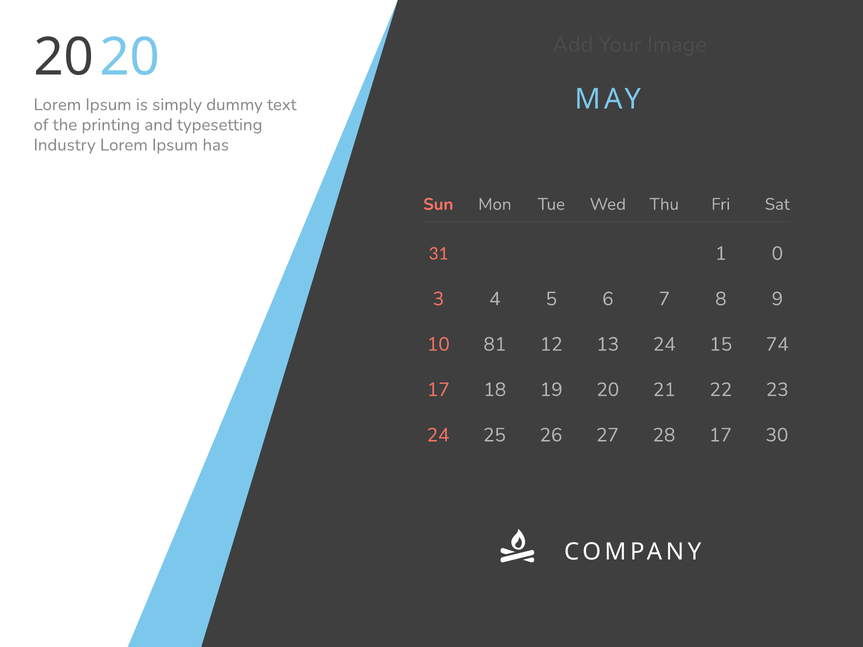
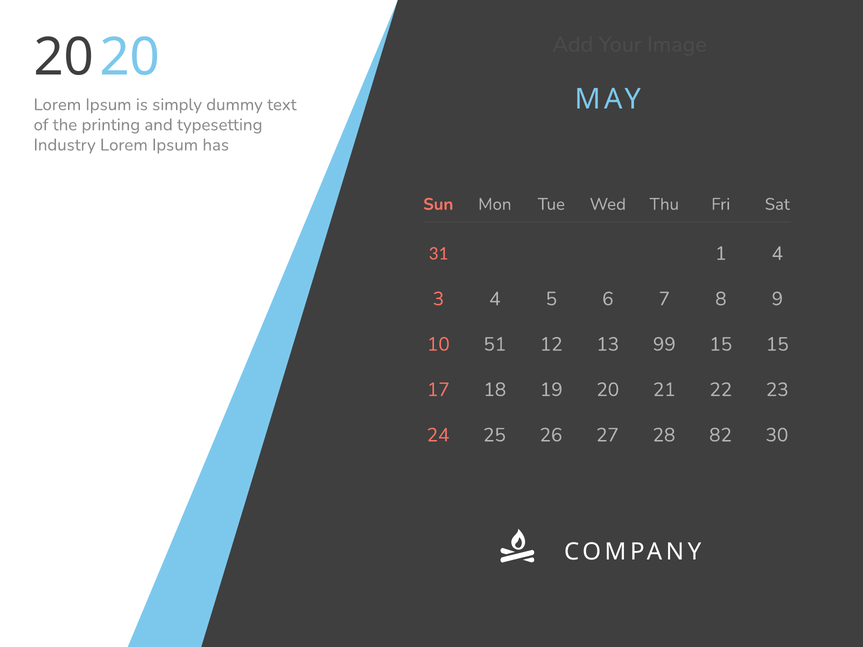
1 0: 0 -> 4 (777, 254)
81: 81 -> 51 (495, 344)
13 24: 24 -> 99 (664, 344)
15 74: 74 -> 15 (777, 344)
28 17: 17 -> 82 (721, 435)
